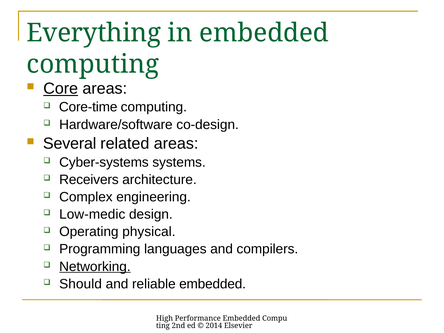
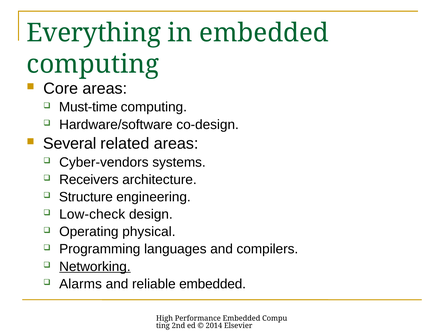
Core underline: present -> none (61, 88)
Core-time: Core-time -> Must-time (88, 107)
Cyber-systems: Cyber-systems -> Cyber-vendors (104, 162)
Complex: Complex -> Structure (86, 197)
Low-medic: Low-medic -> Low-check (92, 214)
Should: Should -> Alarms (81, 284)
